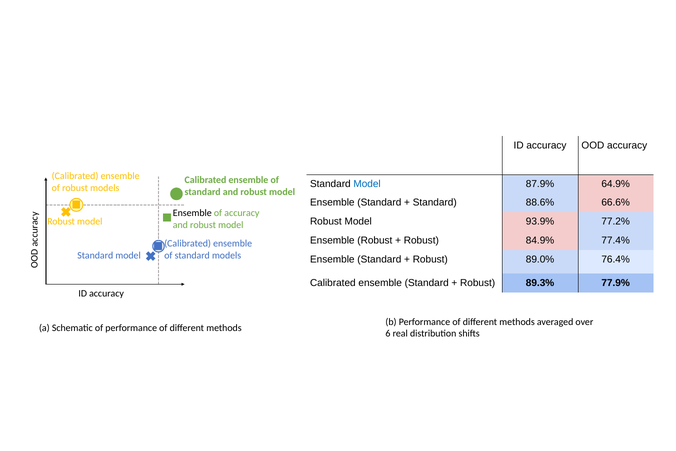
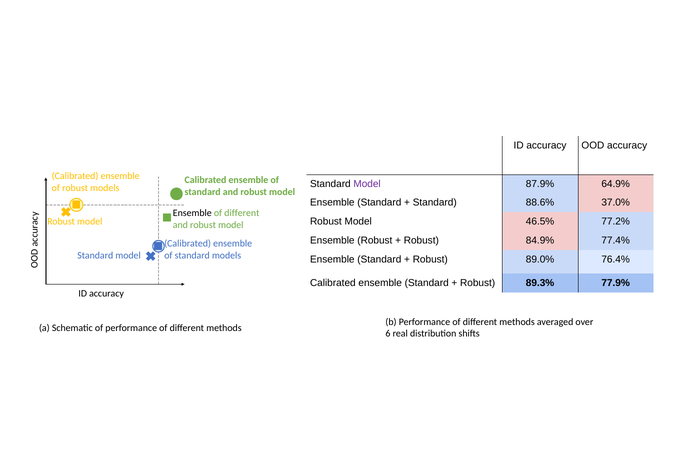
Model colour: blue -> purple (367, 184)
66.6%: 66.6% -> 37.0% (616, 202)
accuracy: accuracy -> different (242, 213)
93.9%: 93.9% -> 46.5% (540, 221)
